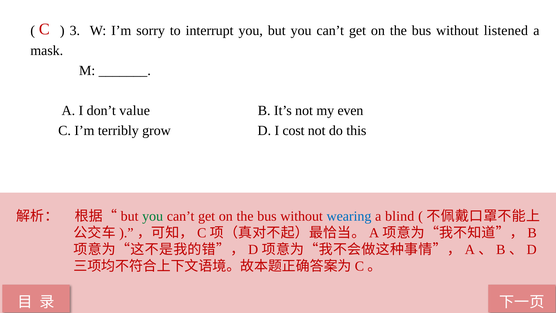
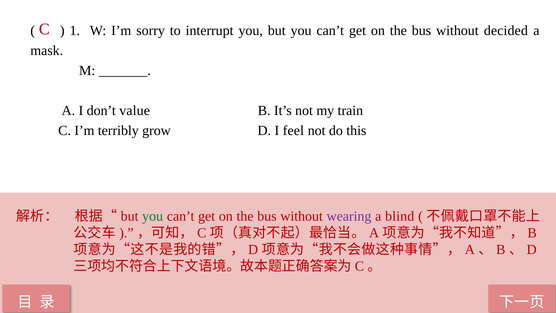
3: 3 -> 1 (75, 30)
listened: listened -> decided (506, 30)
even: even -> train (350, 111)
cost: cost -> feel (293, 131)
wearing colour: blue -> purple (349, 216)
